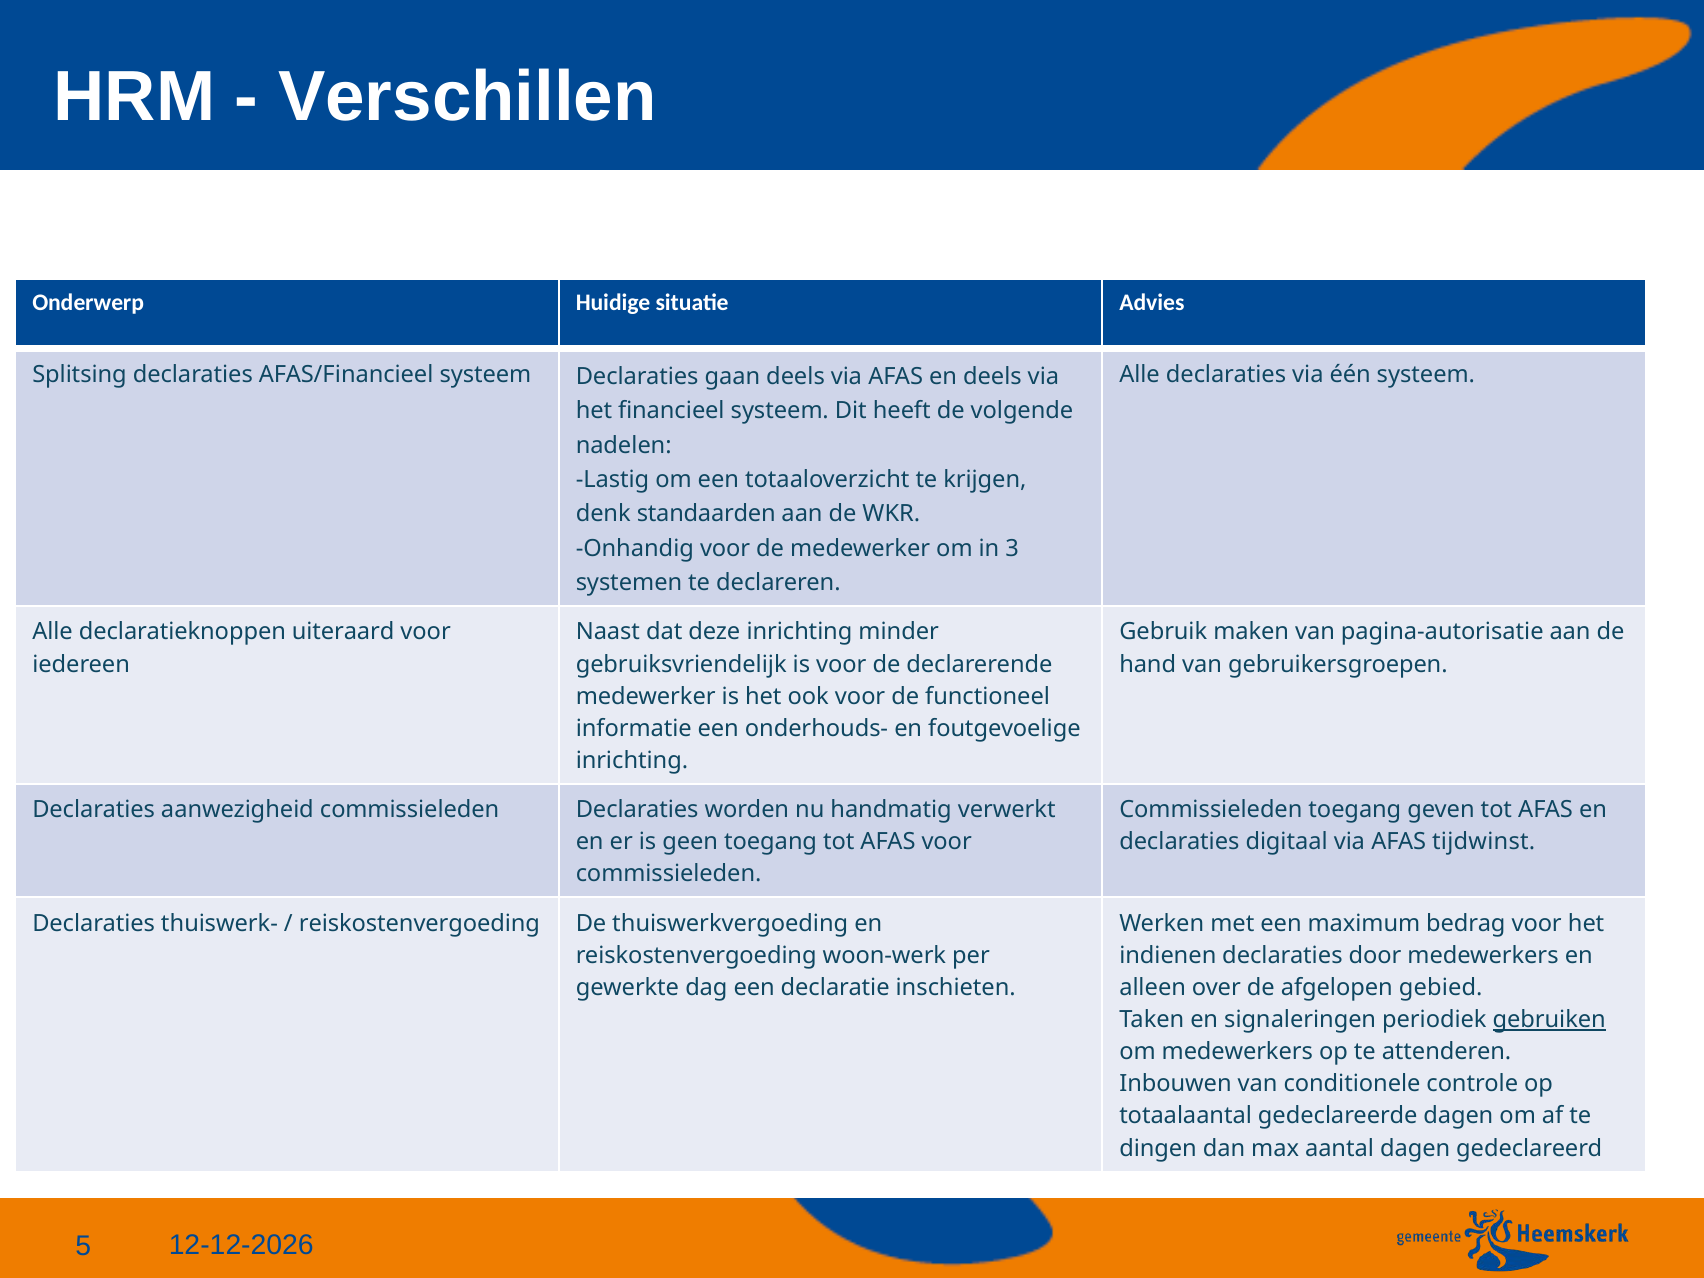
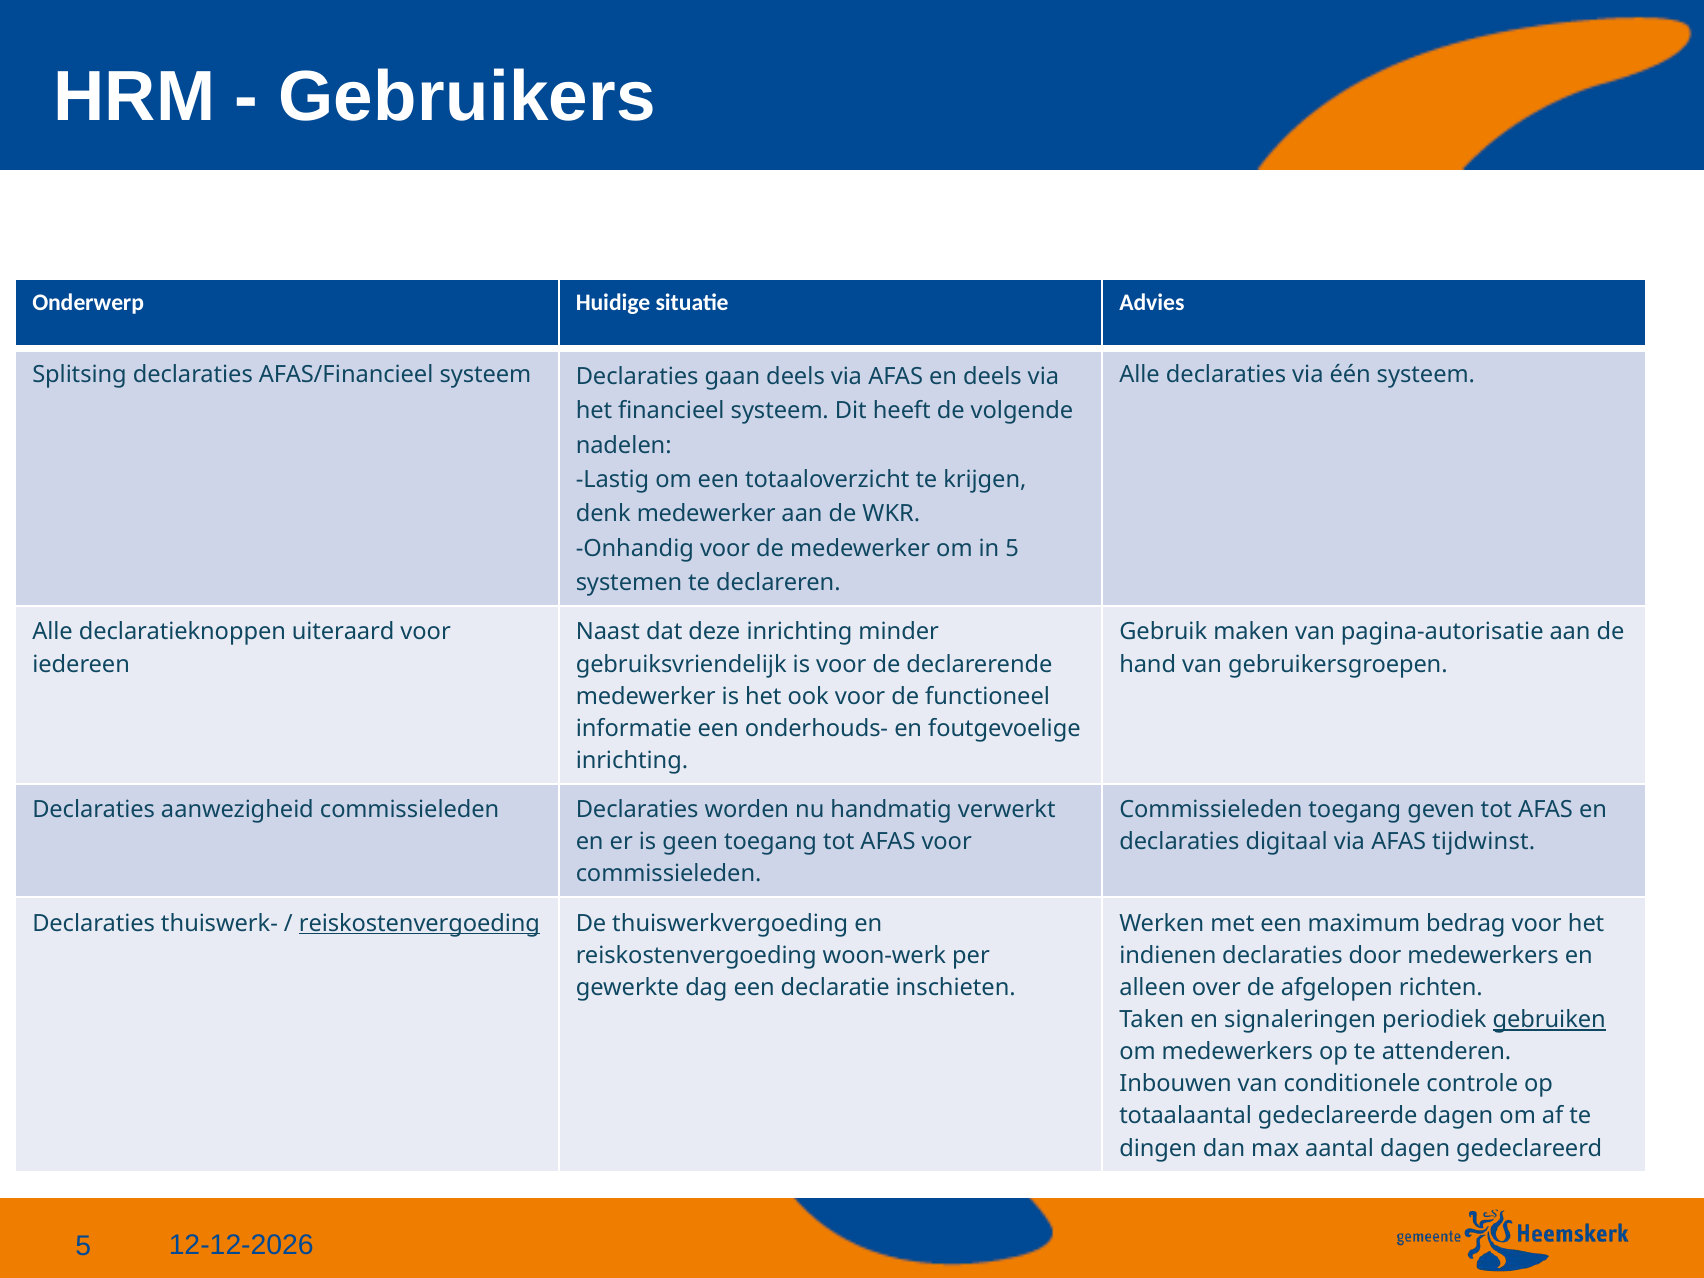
Verschillen: Verschillen -> Gebruikers (467, 97)
denk standaarden: standaarden -> medewerker (706, 514)
in 3: 3 -> 5 (1012, 548)
reiskostenvergoeding underline: none -> present (419, 923)
gebied: gebied -> richten (1441, 988)
